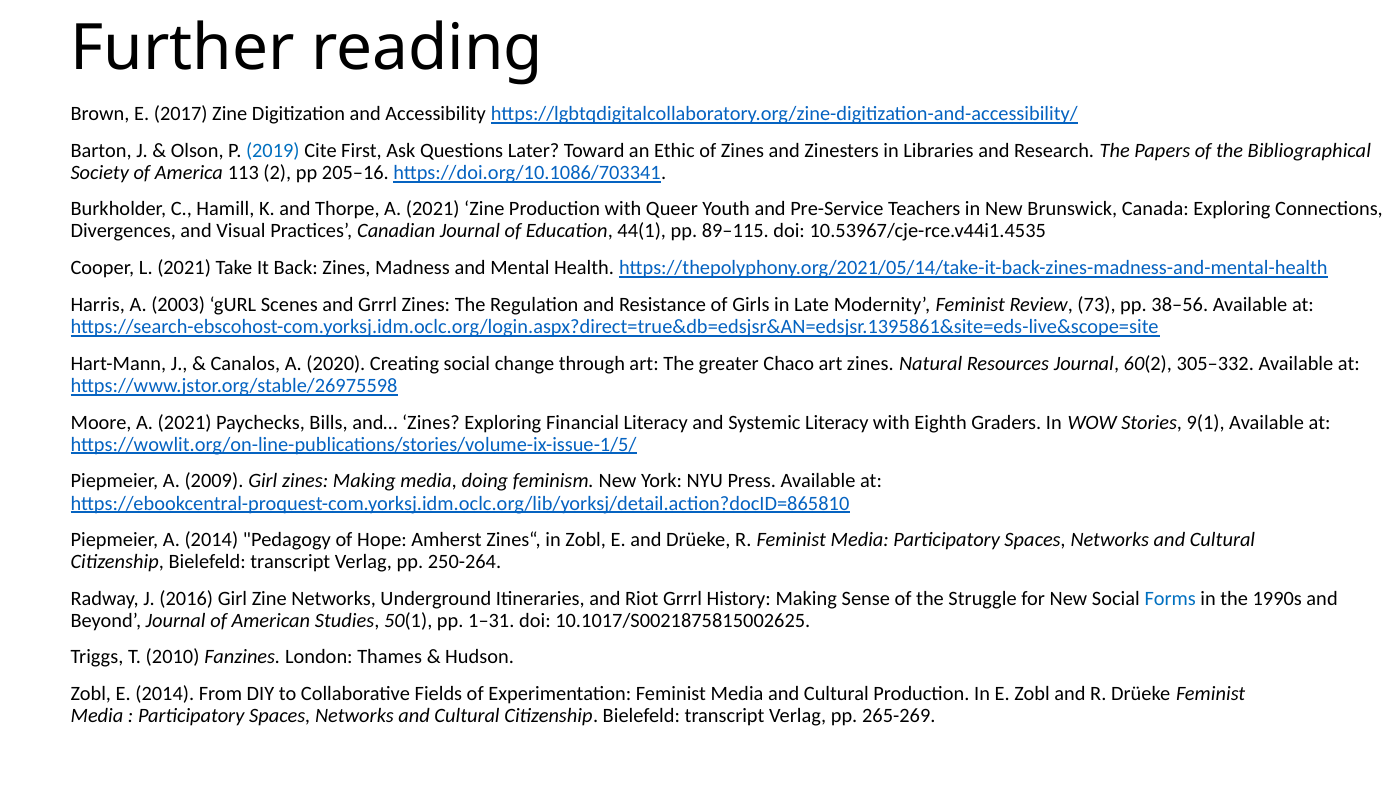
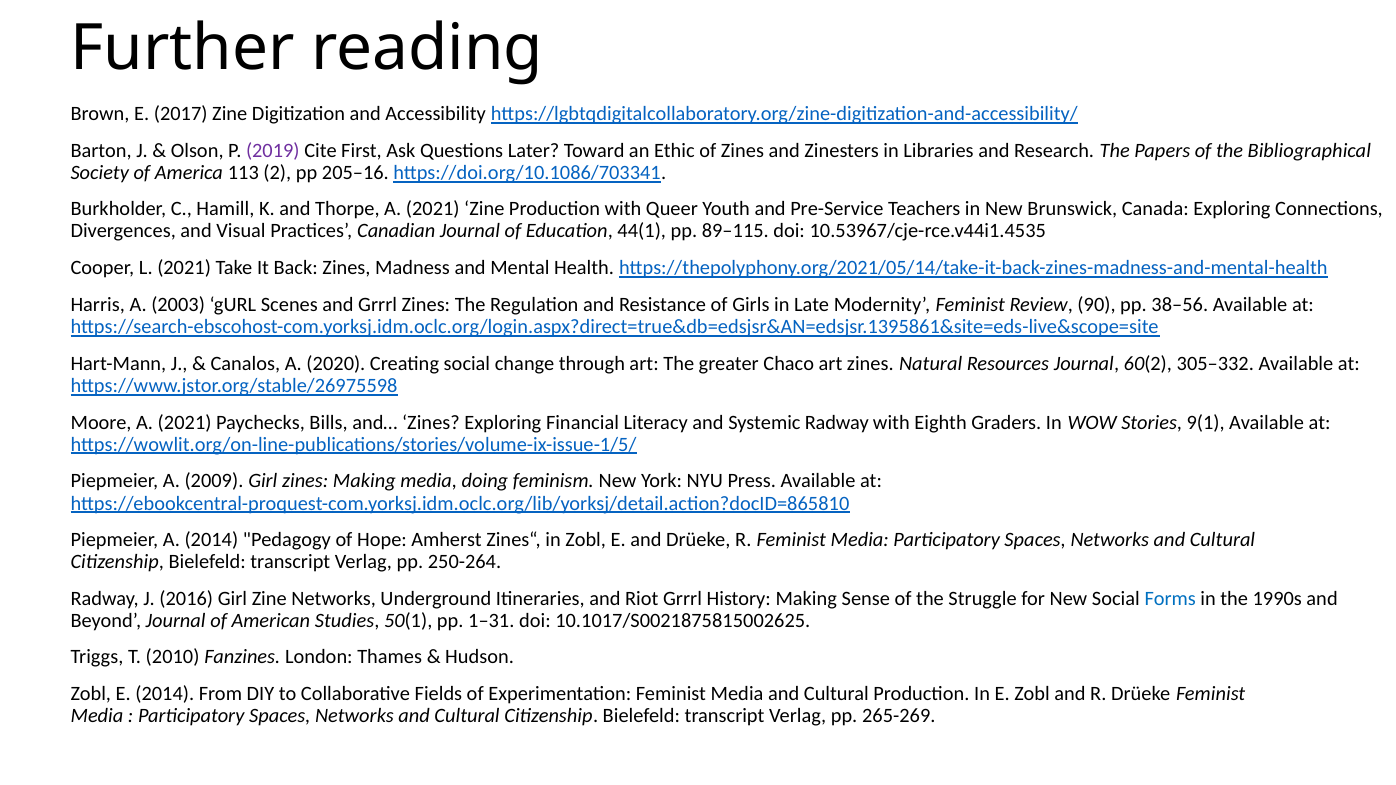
2019 colour: blue -> purple (273, 150)
73: 73 -> 90 (1097, 305)
Systemic Literacy: Literacy -> Radway (837, 422)
